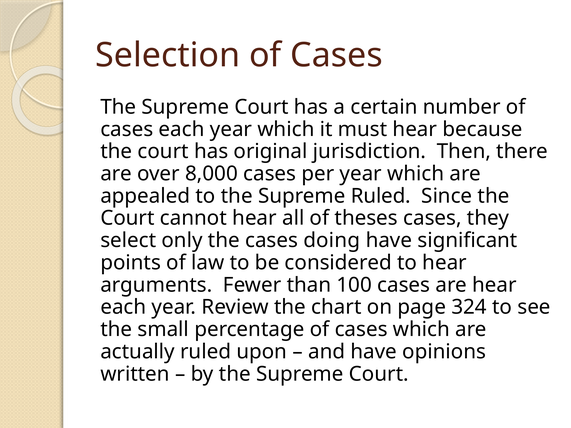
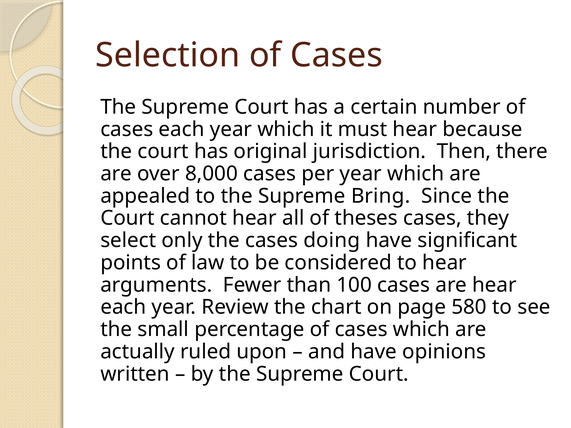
Supreme Ruled: Ruled -> Bring (381, 196)
324: 324 -> 580 (469, 307)
